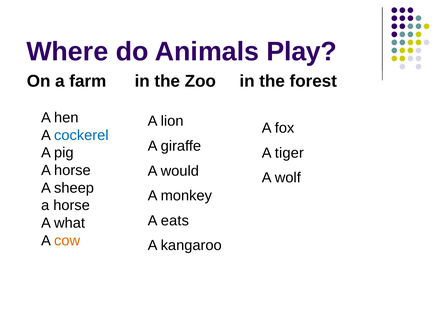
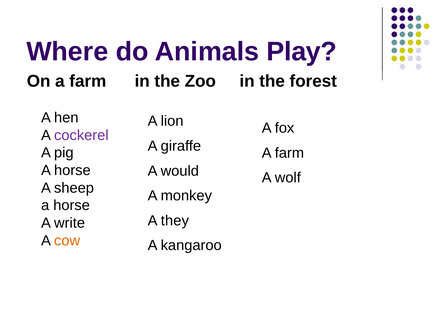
cockerel colour: blue -> purple (81, 135)
tiger: tiger -> farm (289, 153)
eats: eats -> they (175, 221)
what: what -> write (70, 223)
